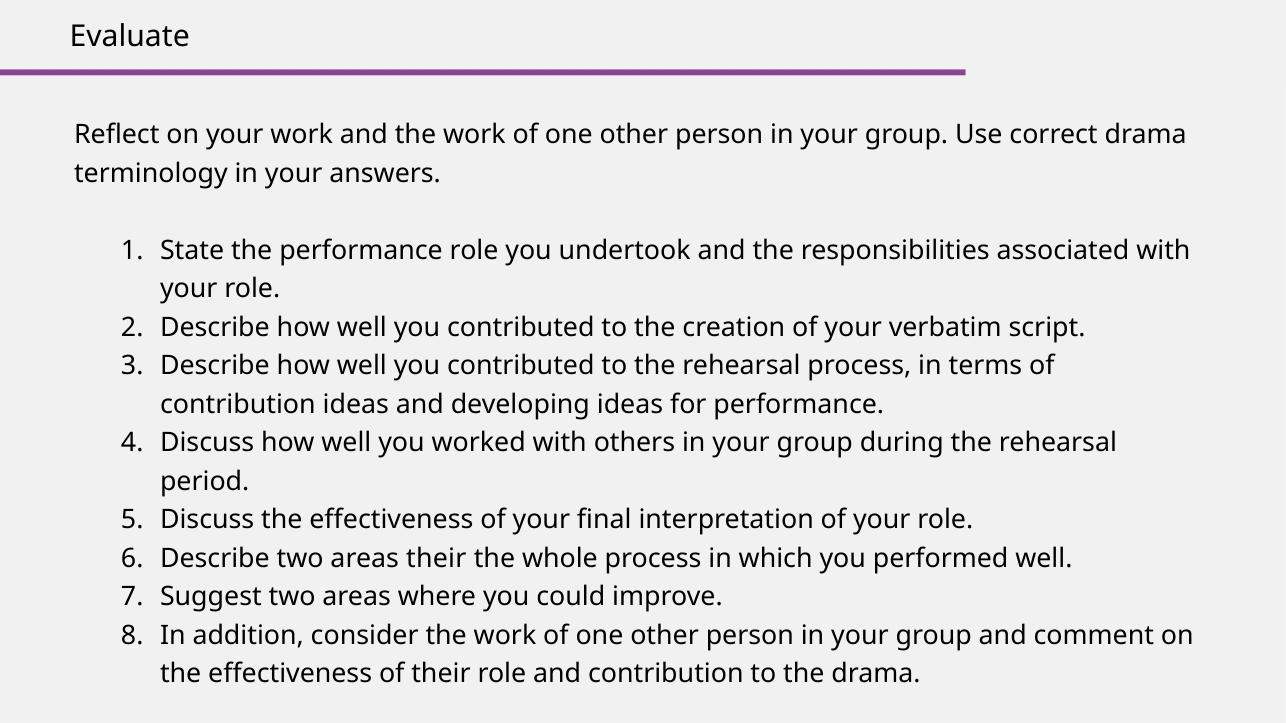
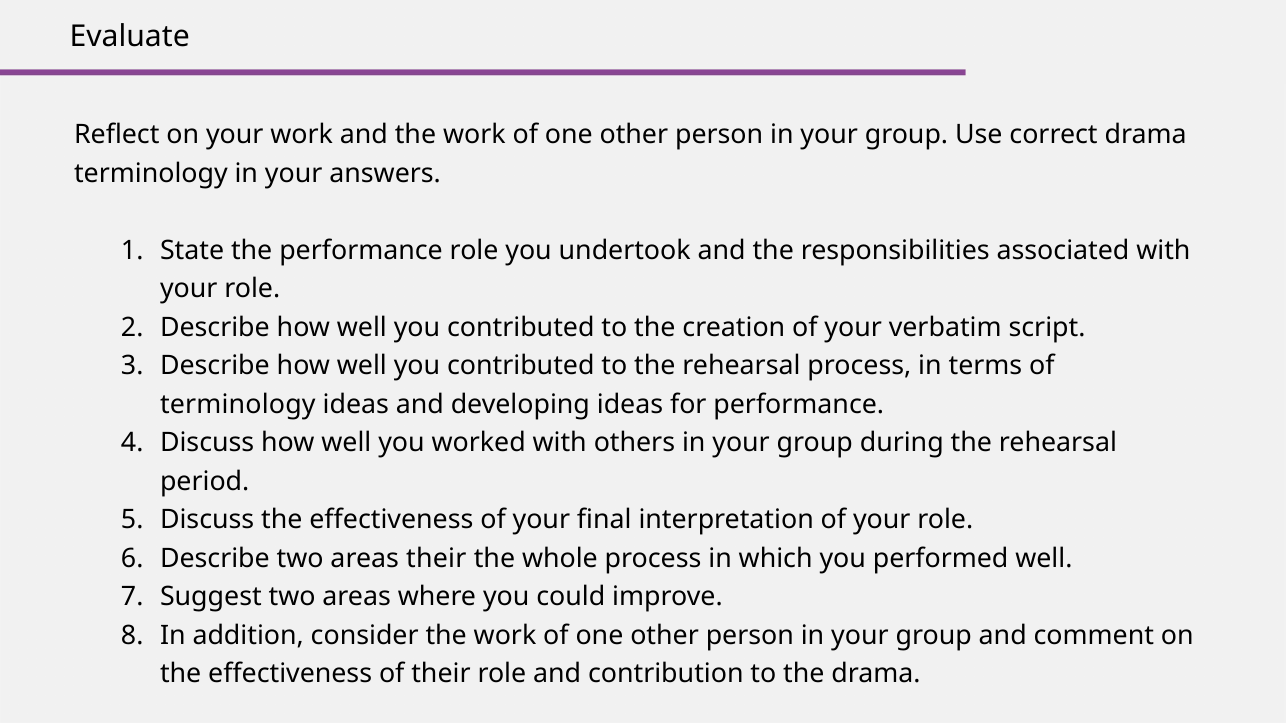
contribution: contribution -> terminology (238, 405)
